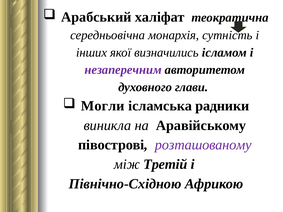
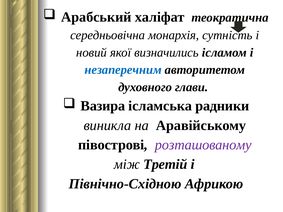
інших: інших -> новий (92, 53)
незаперечним colour: purple -> blue (123, 70)
Могли: Могли -> Вазира (103, 106)
